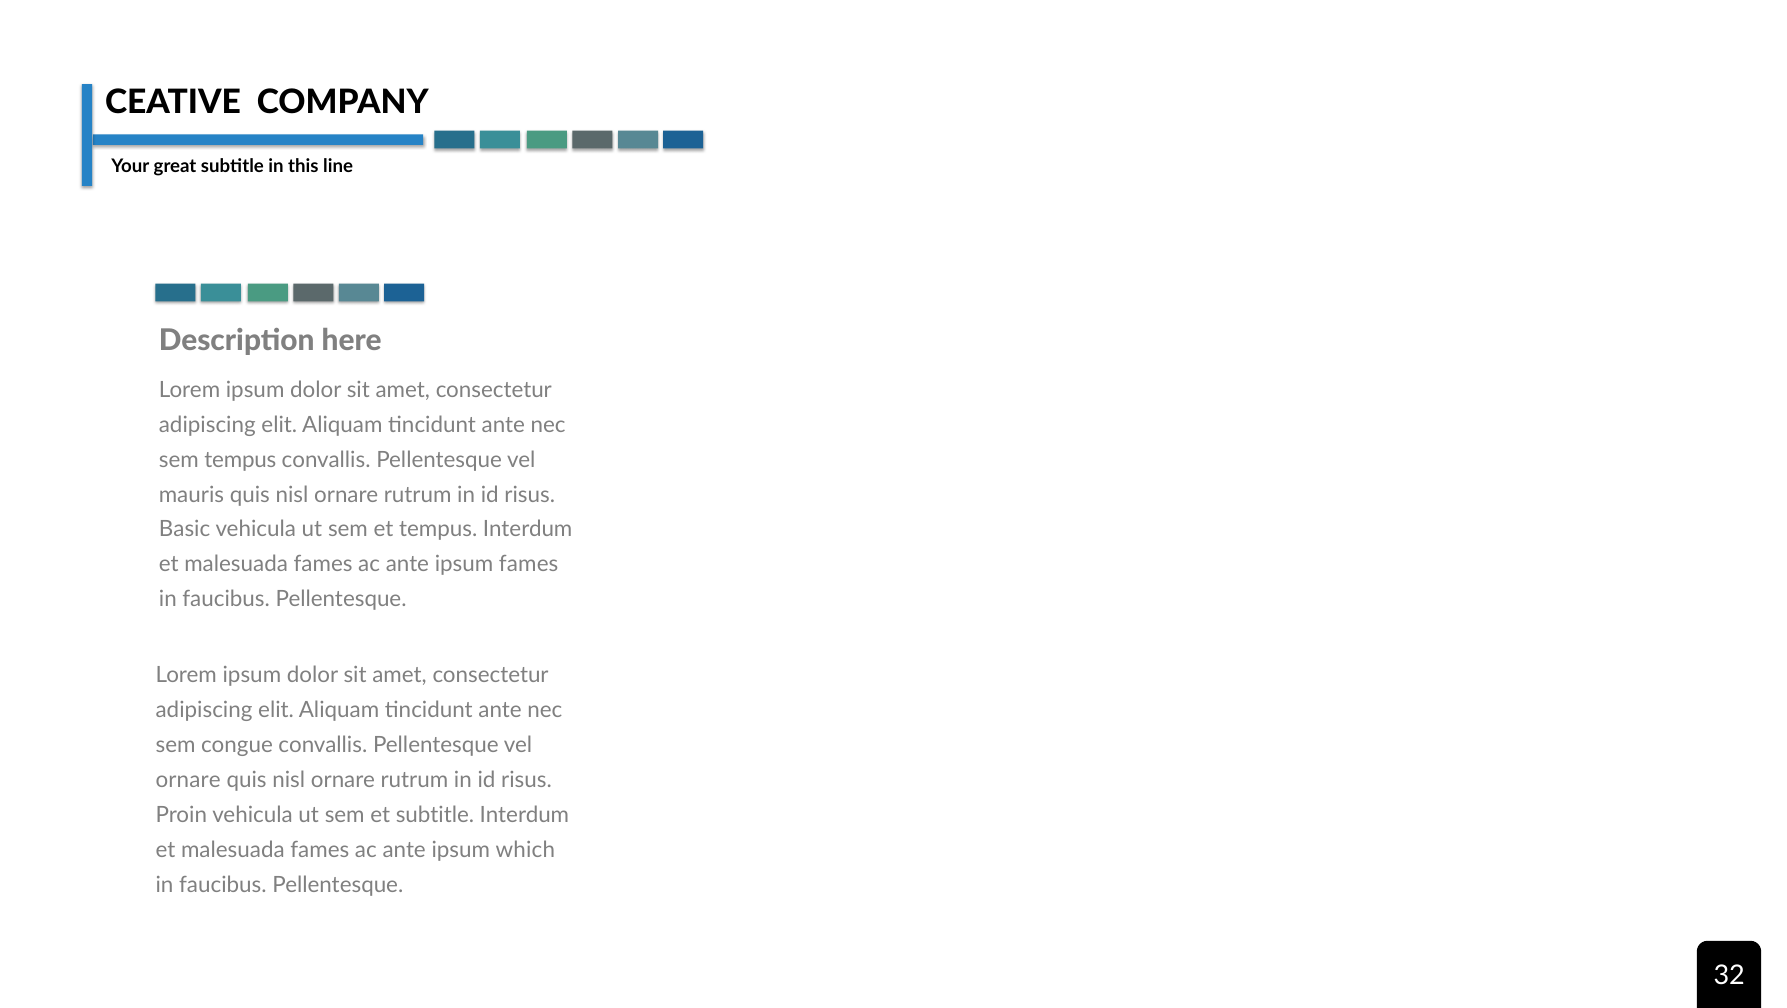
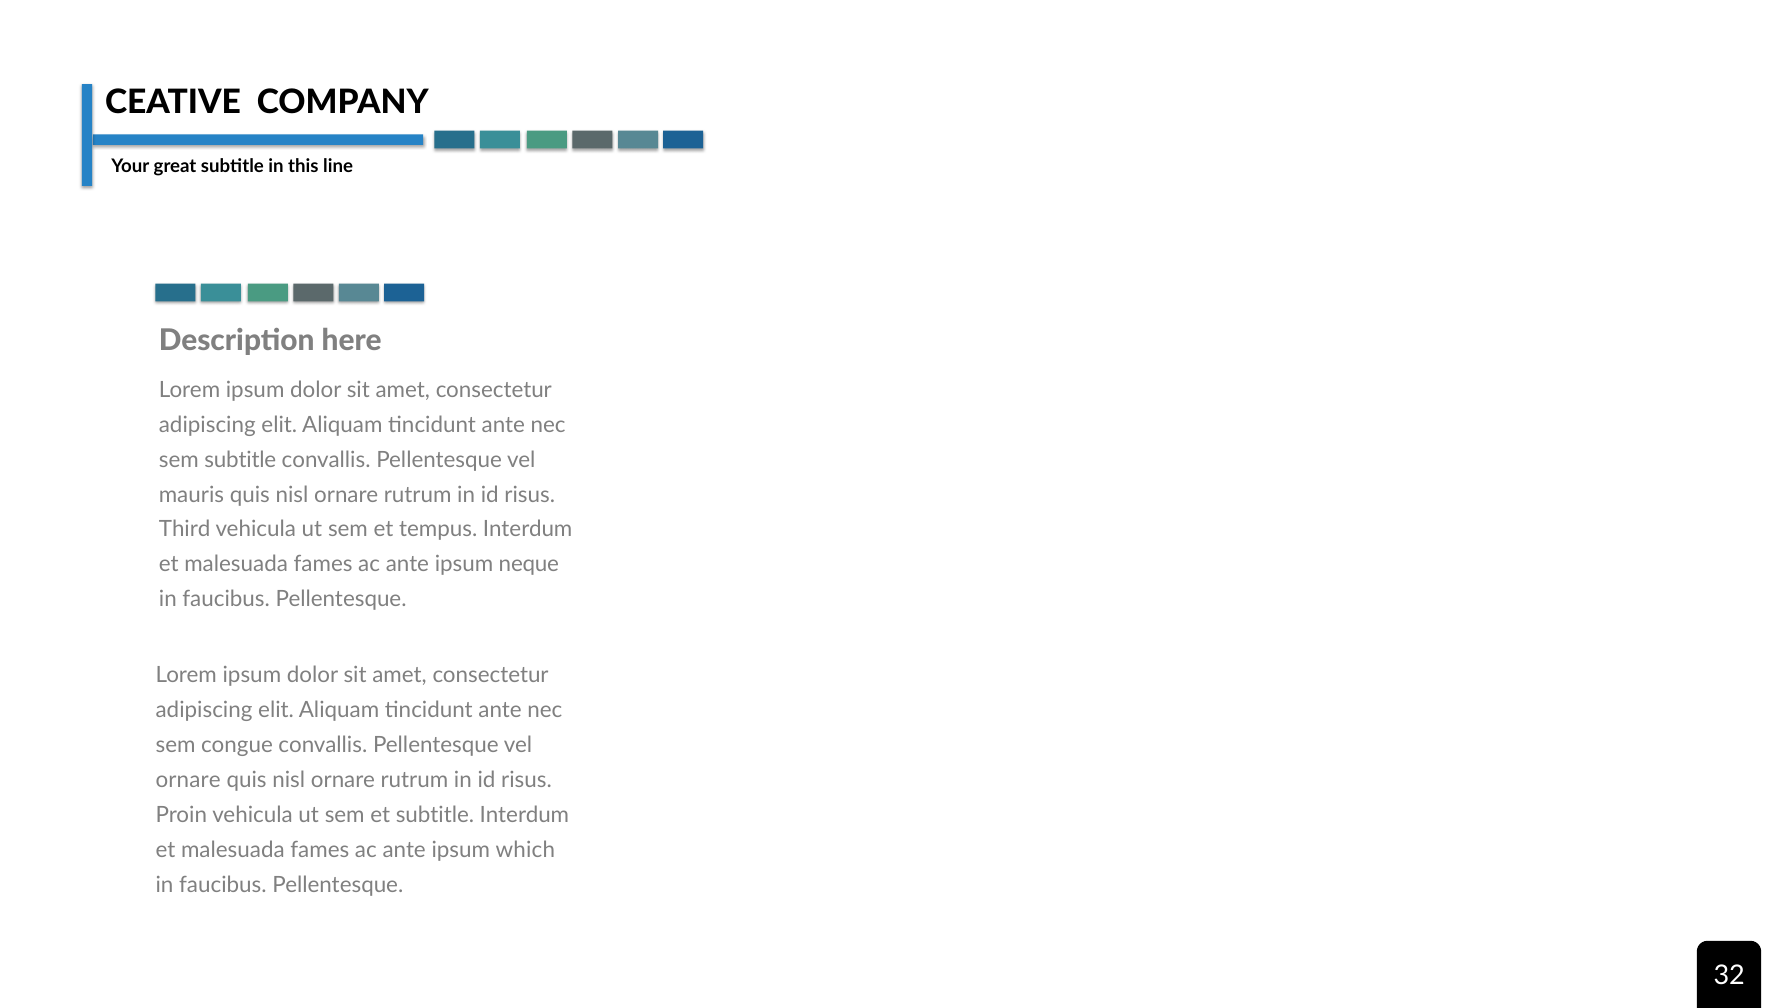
sem tempus: tempus -> subtitle (240, 460)
Basic: Basic -> Third (185, 529)
ipsum fames: fames -> neque (529, 564)
